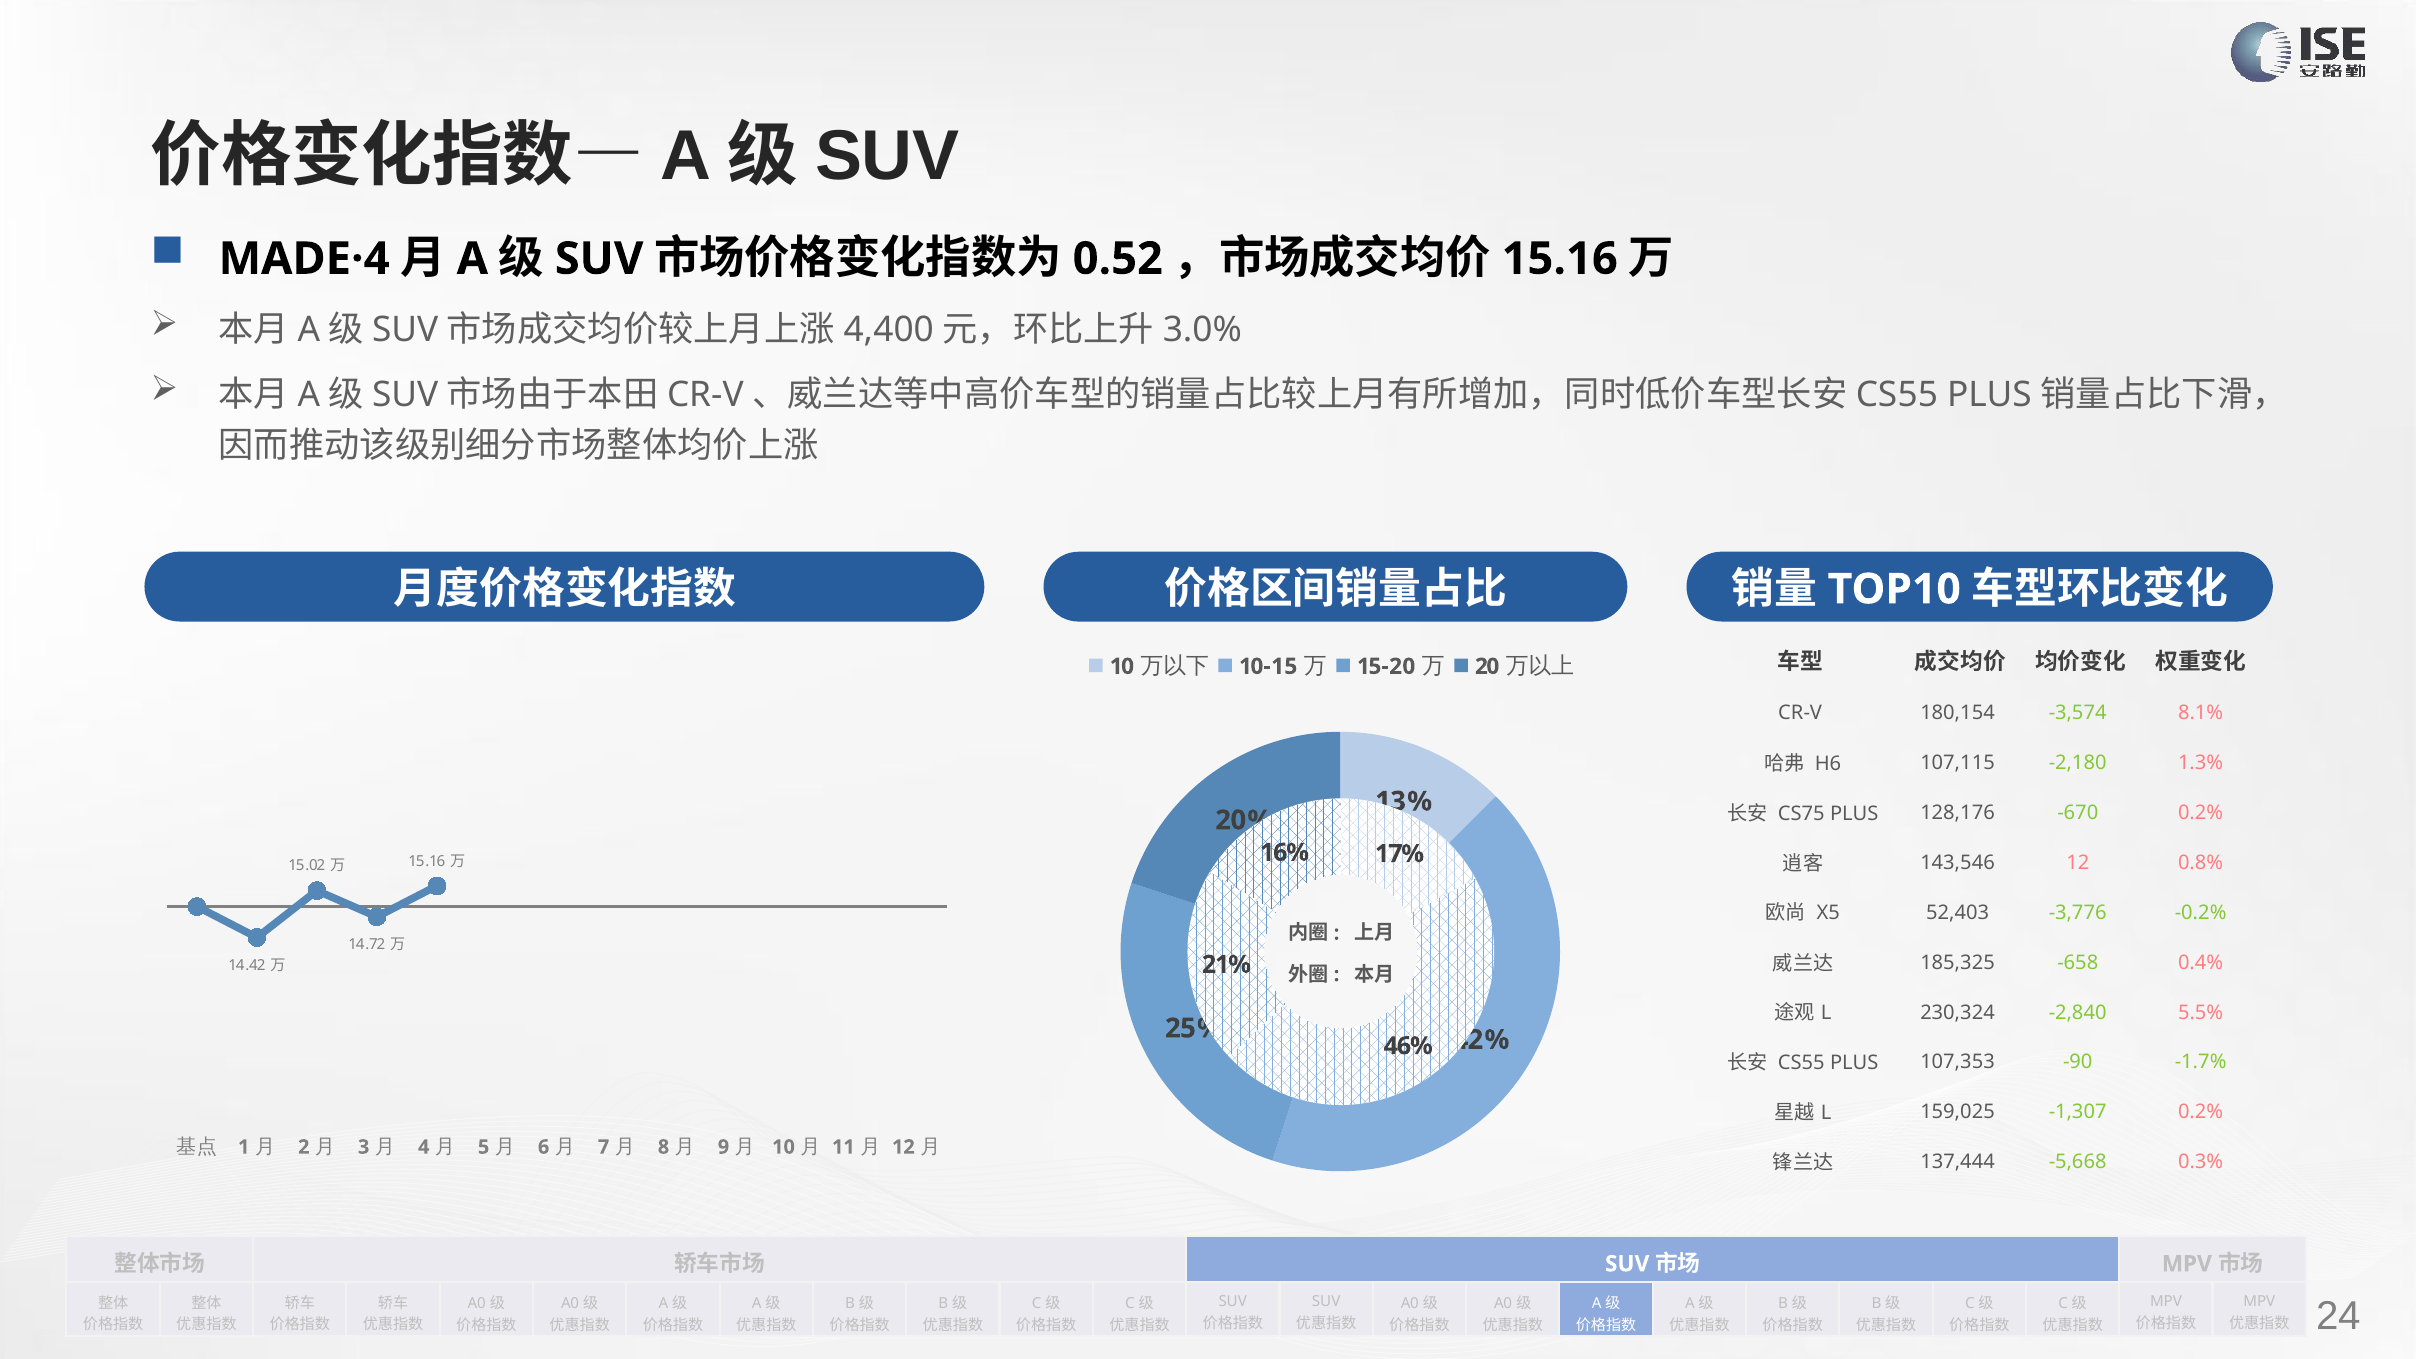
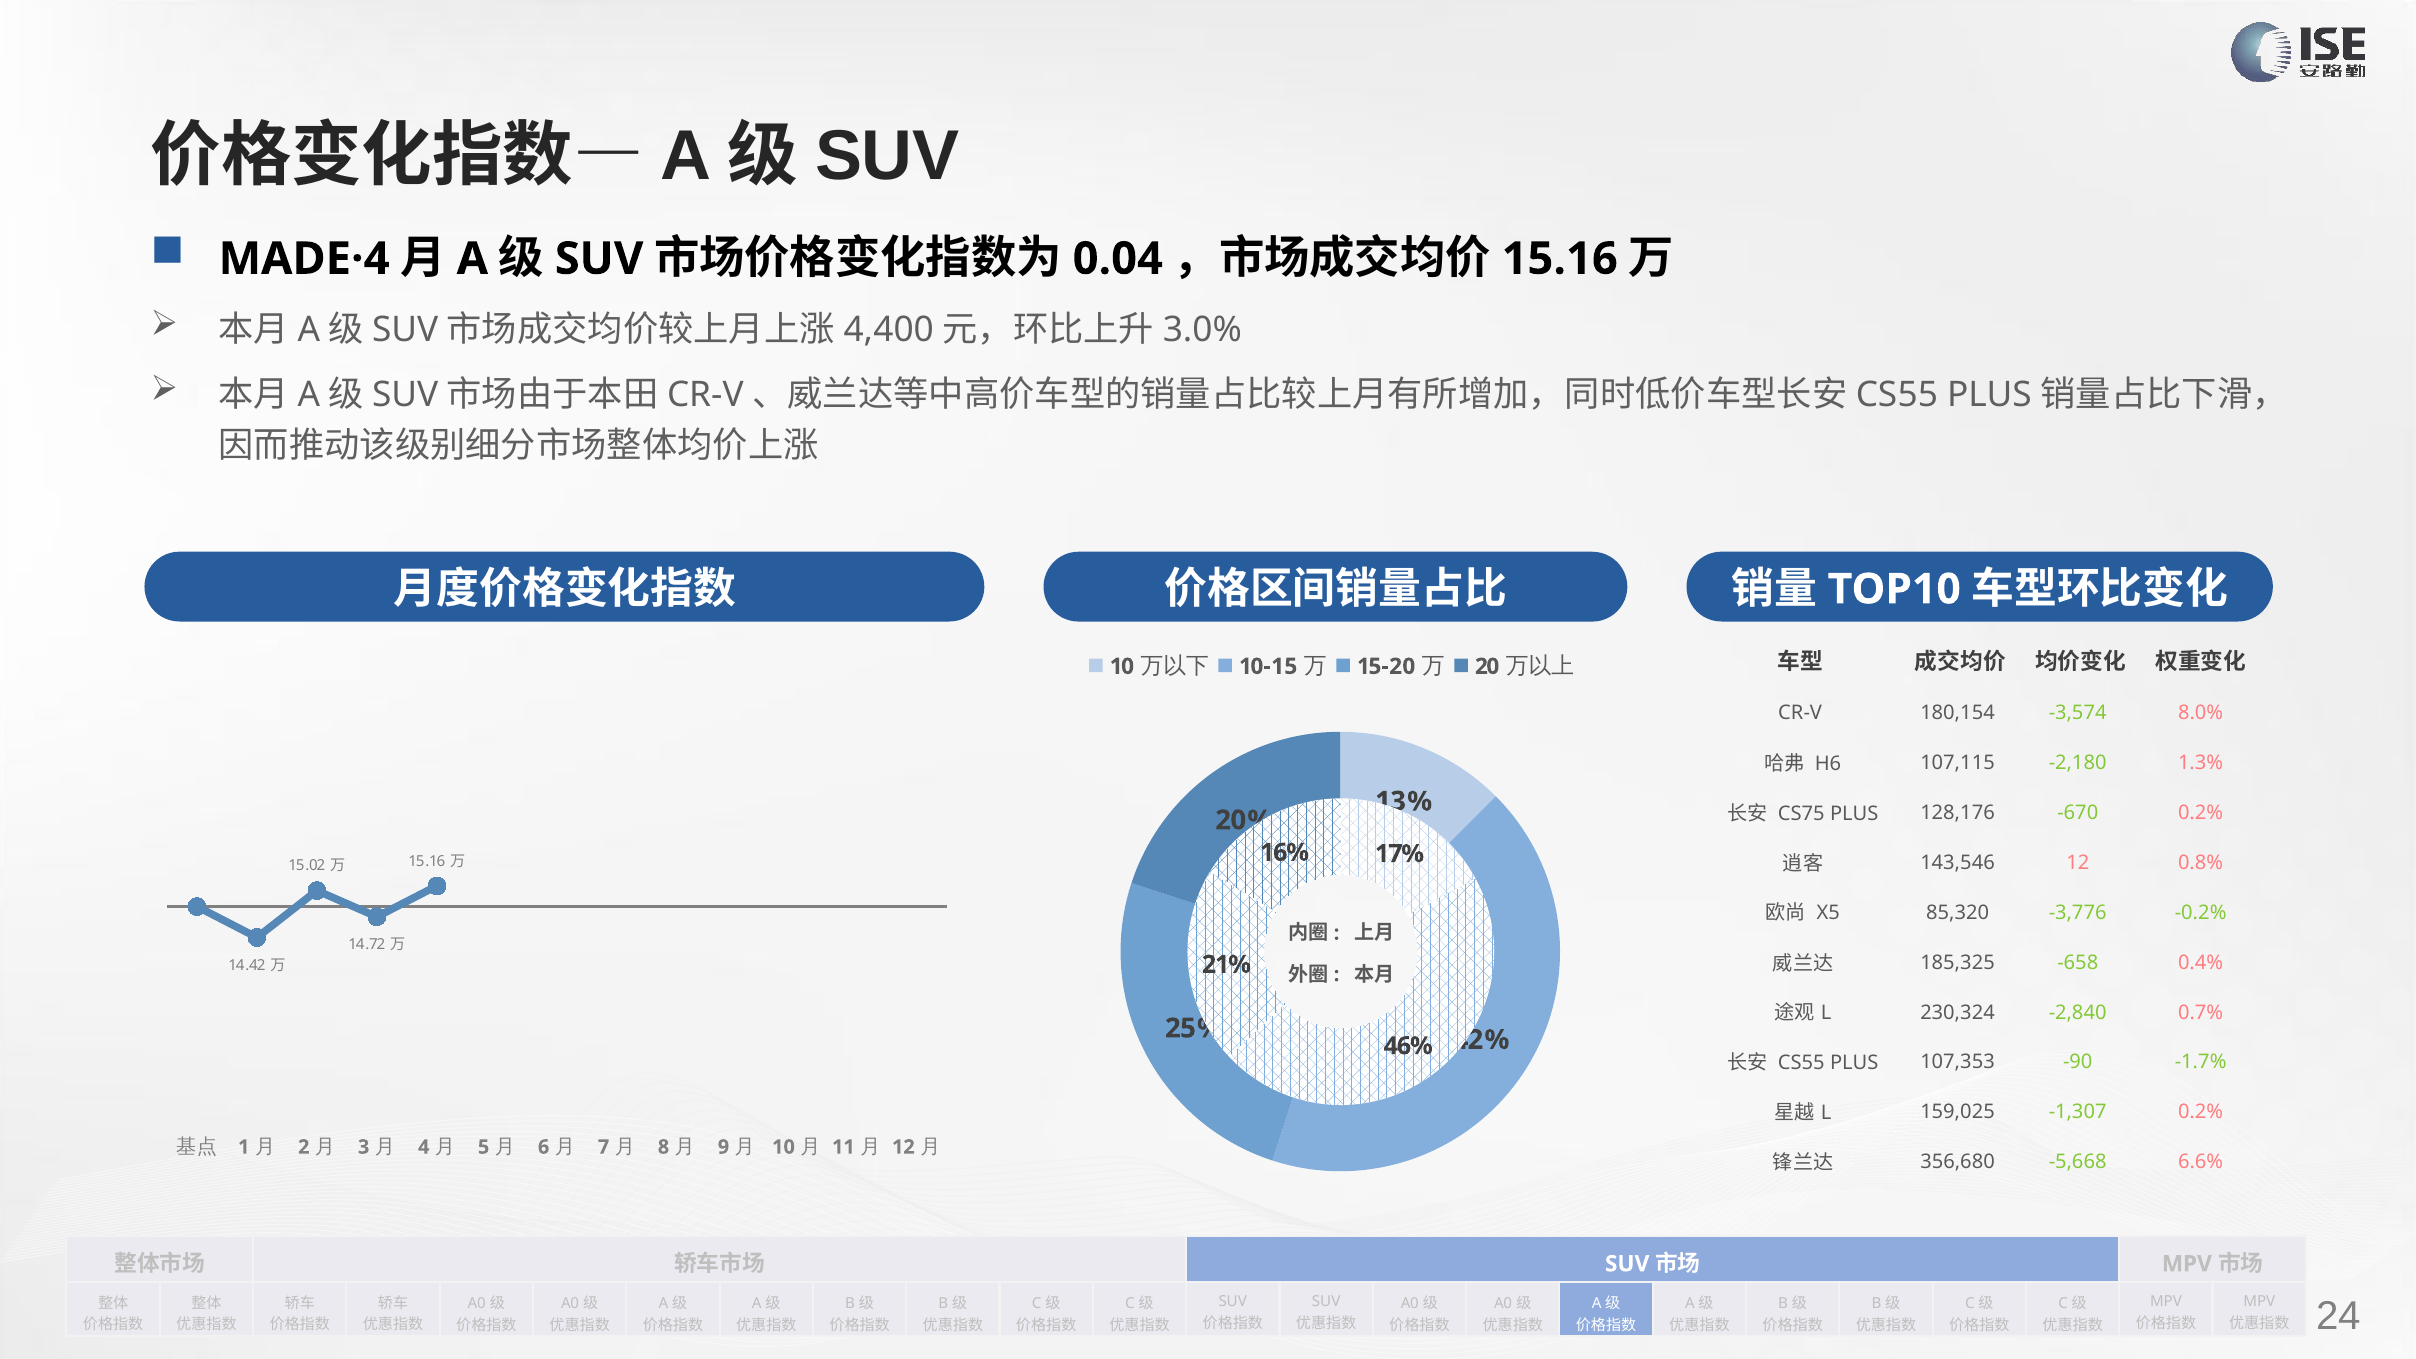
0.52: 0.52 -> 0.04 (1118, 259)
8.1%: 8.1% -> 8.0% (2201, 713)
52,403: 52,403 -> 85,320 (1958, 912)
5.5%: 5.5% -> 0.7% (2201, 1012)
137,444: 137,444 -> 356,680 (1958, 1162)
0.3%: 0.3% -> 6.6% (2201, 1162)
